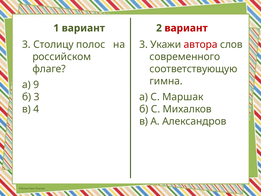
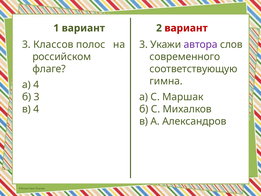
Столицу: Столицу -> Классов (53, 45)
автора colour: red -> purple (201, 45)
а 9: 9 -> 4 (36, 85)
